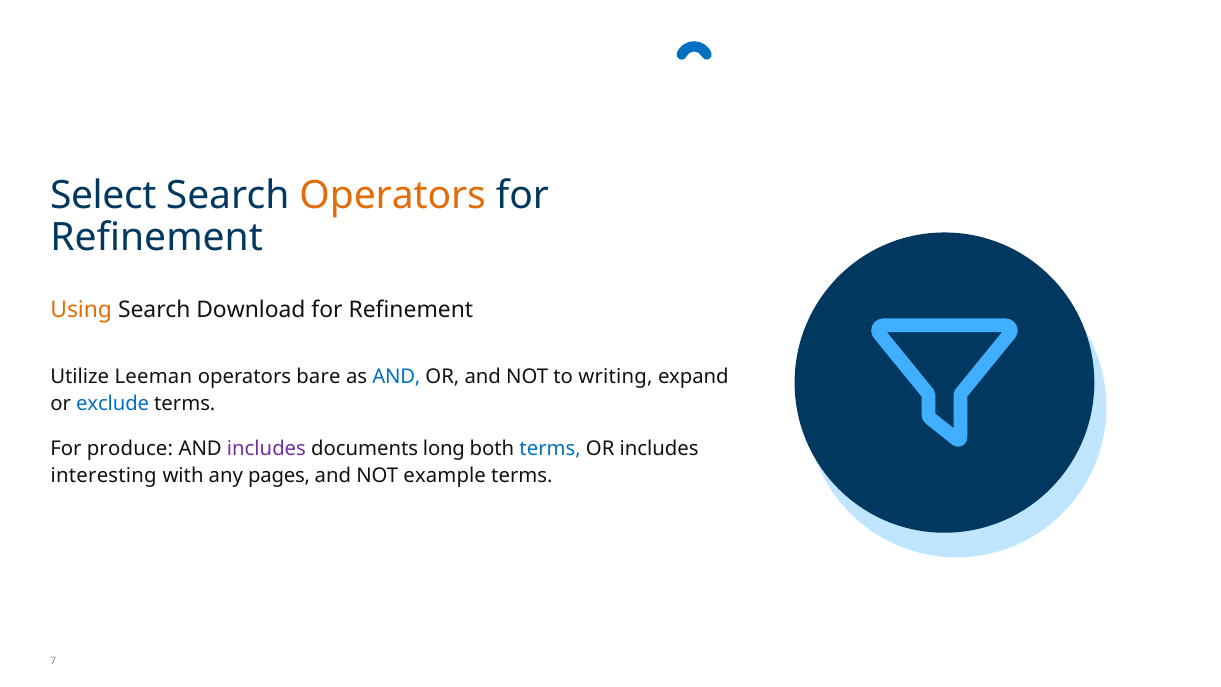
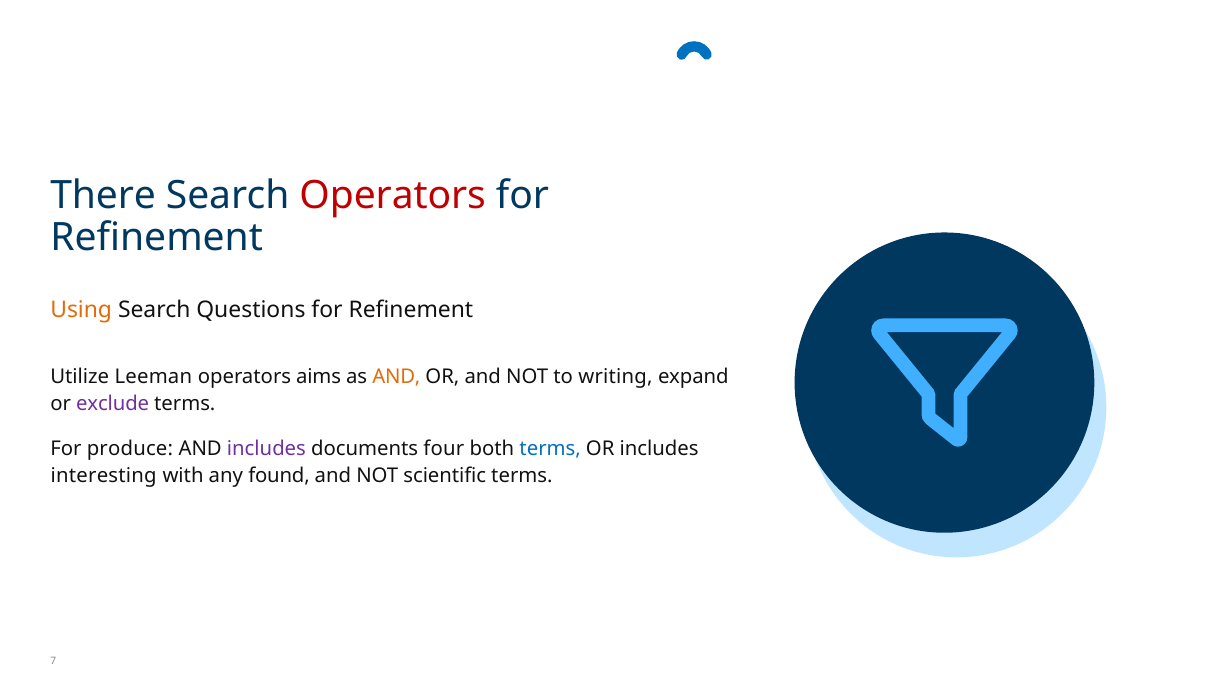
Select: Select -> There (103, 195)
Operators colour: orange -> red (393, 195)
Download: Download -> Questions (251, 310)
bare: bare -> aims (319, 377)
AND colour: blue -> orange (396, 377)
exclude colour: blue -> purple (113, 404)
long: long -> four (444, 449)
pages: pages -> found (279, 475)
example: example -> scientific (445, 475)
